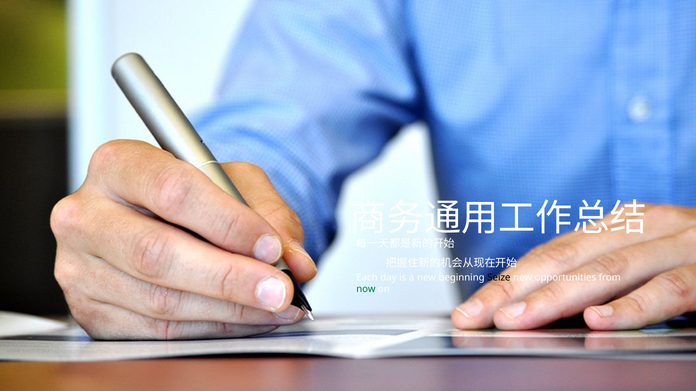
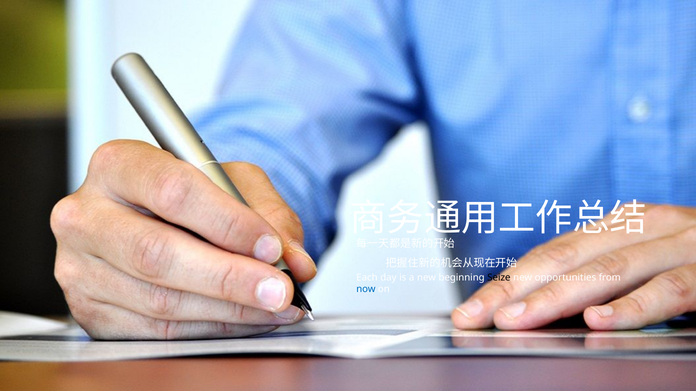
now colour: green -> blue (366, 289)
